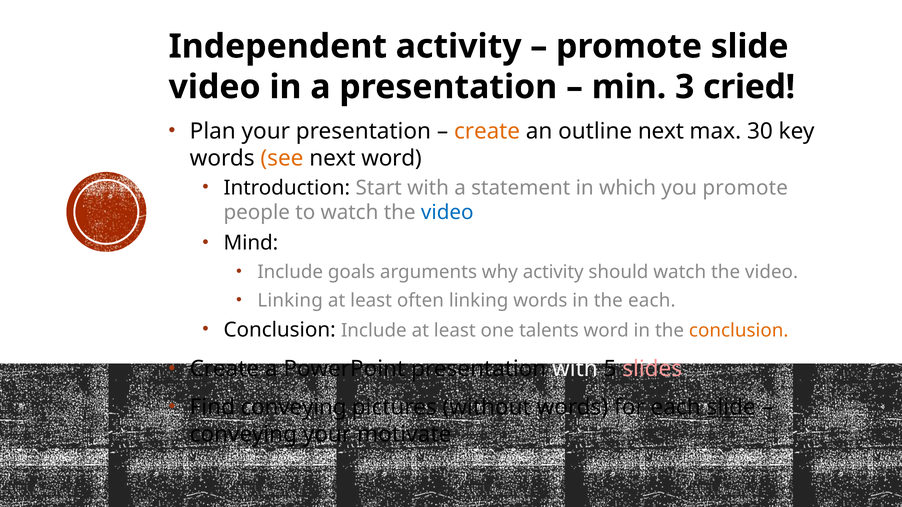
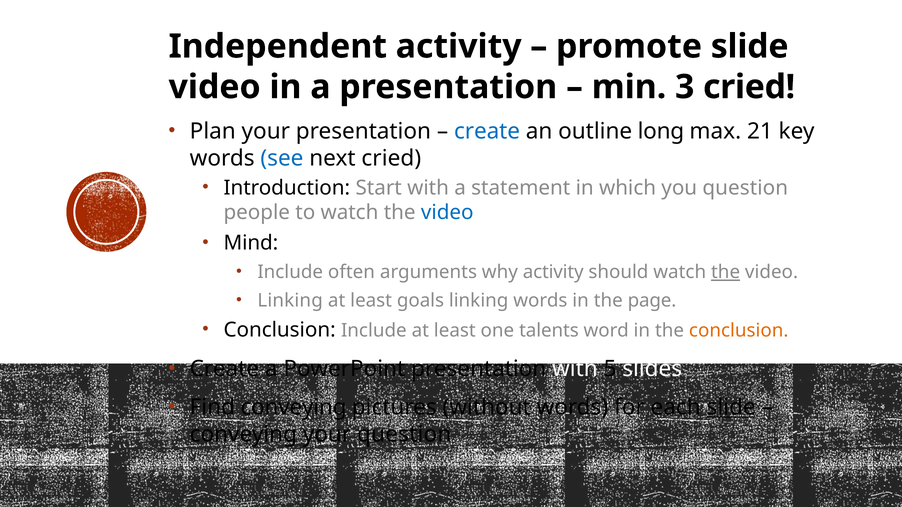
create colour: orange -> blue (487, 131)
outline next: next -> long (661, 131)
30: 30 -> 21 (760, 131)
see colour: orange -> blue (282, 158)
next word: word -> cried (391, 158)
you promote: promote -> question (745, 188)
goals: goals -> often (351, 272)
the underline: none -> present (726, 272)
often: often -> goals (420, 301)
the each: each -> page (652, 301)
slides colour: pink -> white (652, 369)
your motivate: motivate -> question (404, 435)
